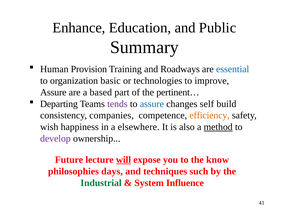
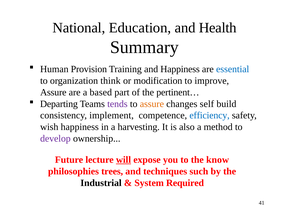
Enhance: Enhance -> National (79, 28)
Public: Public -> Health (218, 28)
and Roadways: Roadways -> Happiness (180, 69)
basic: basic -> think (111, 81)
technologies: technologies -> modification (158, 81)
assure colour: blue -> orange (152, 104)
companies: companies -> implement (112, 115)
efficiency colour: orange -> blue (210, 115)
elsewhere: elsewhere -> harvesting (139, 127)
method underline: present -> none (218, 127)
days: days -> trees (112, 171)
Industrial colour: green -> black (101, 183)
Influence: Influence -> Required (185, 183)
